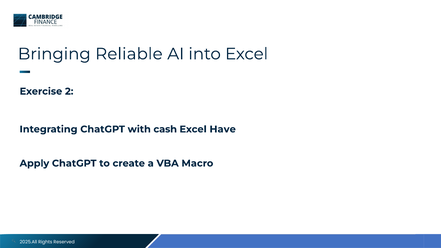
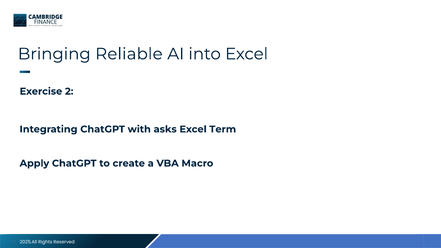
cash: cash -> asks (165, 129)
Have: Have -> Term (223, 129)
